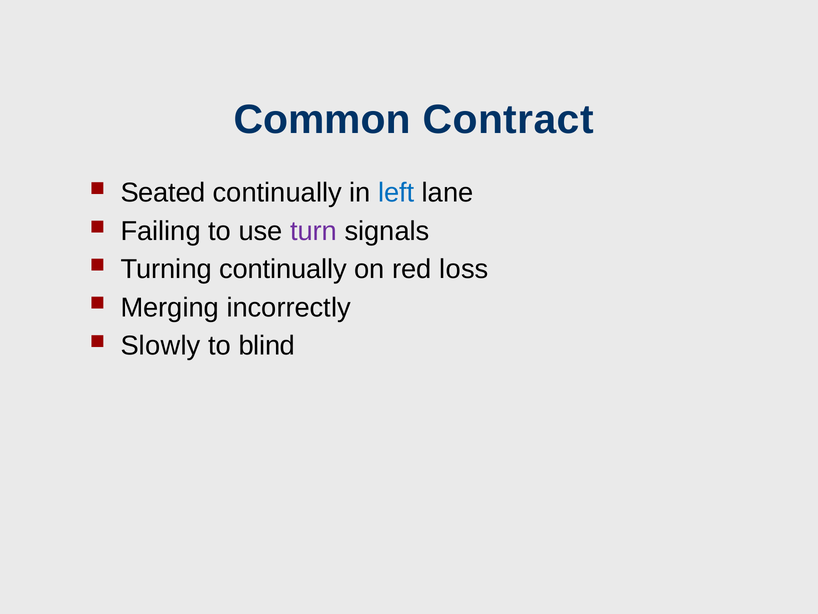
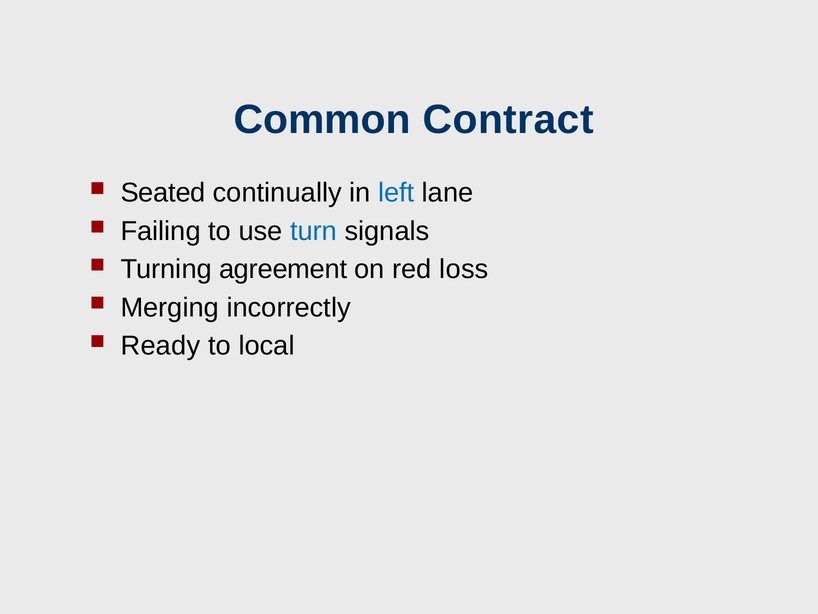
turn colour: purple -> blue (314, 231)
Turning continually: continually -> agreement (283, 269)
Slowly: Slowly -> Ready (160, 345)
blind: blind -> local (267, 345)
